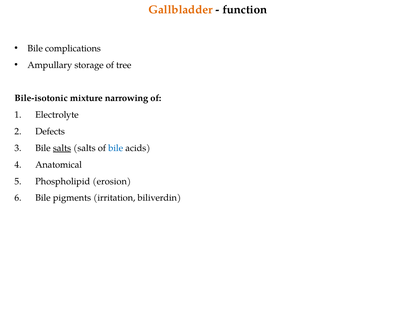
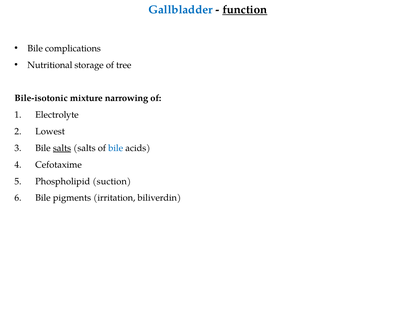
Gallbladder colour: orange -> blue (181, 10)
function underline: none -> present (245, 10)
Ampullary: Ampullary -> Nutritional (50, 65)
Defects: Defects -> Lowest (50, 131)
Anatomical: Anatomical -> Cefotaxime (59, 165)
erosion: erosion -> suction (112, 181)
